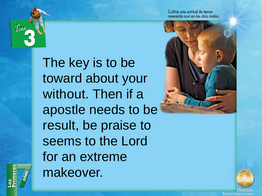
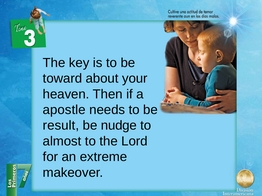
without: without -> heaven (66, 94)
praise: praise -> nudge (119, 126)
seems: seems -> almost (62, 142)
